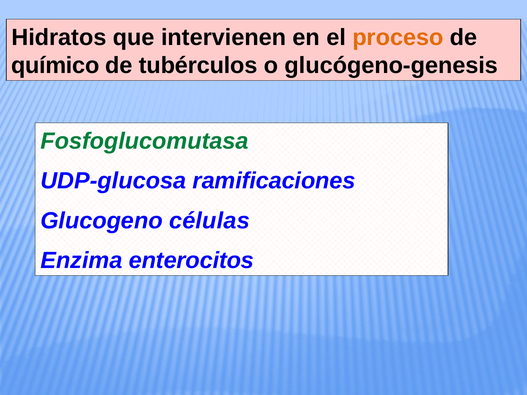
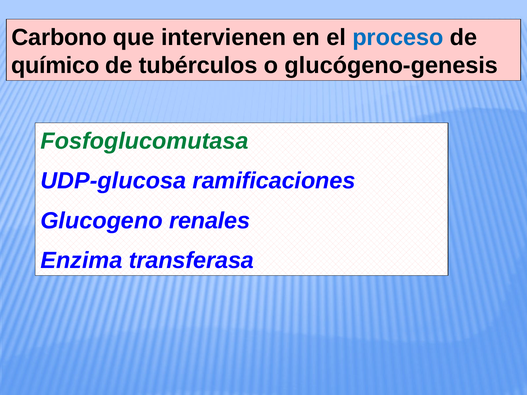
Hidratos: Hidratos -> Carbono (59, 37)
proceso colour: orange -> blue (398, 37)
células: células -> renales (210, 221)
enterocitos: enterocitos -> transferasa (191, 261)
